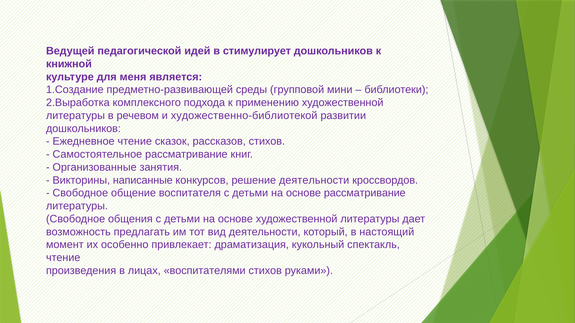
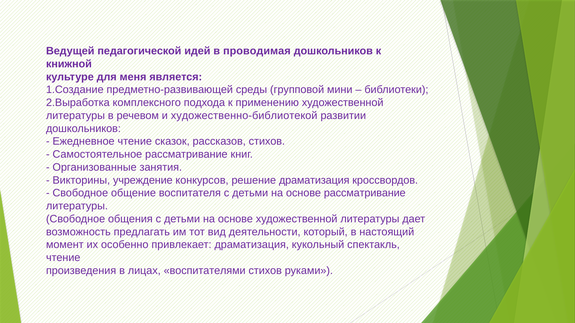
стимулирует: стимулирует -> проводимая (257, 51)
написанные: написанные -> учреждение (143, 180)
решение деятельности: деятельности -> драматизация (314, 180)
